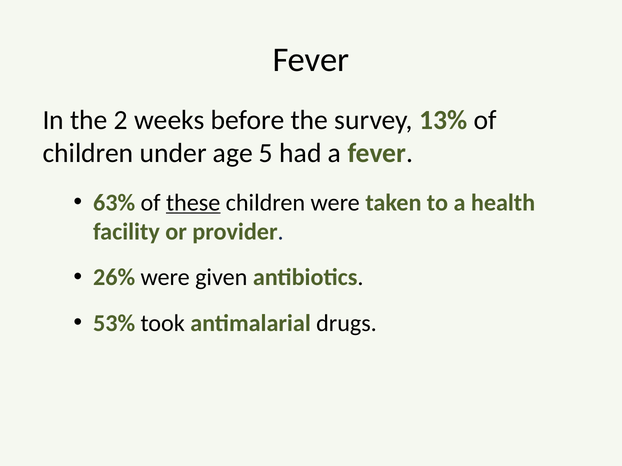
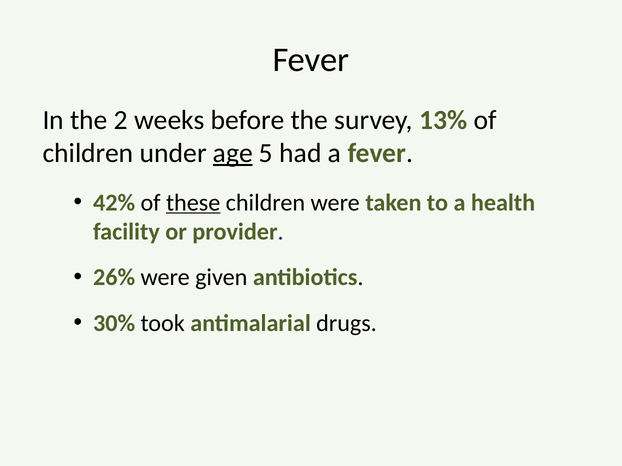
age underline: none -> present (233, 153)
63%: 63% -> 42% (114, 203)
53%: 53% -> 30% (114, 324)
